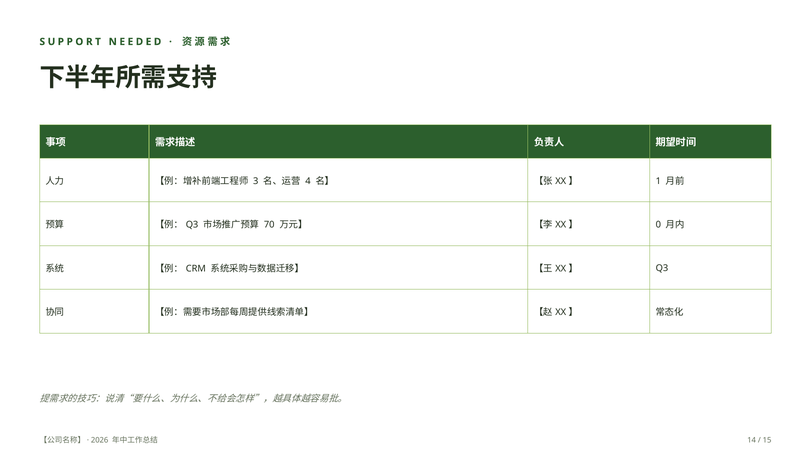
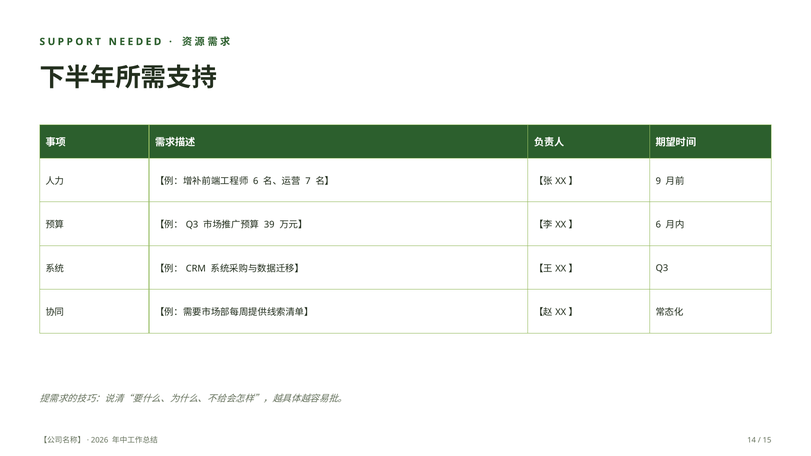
3: 3 -> 6 (256, 181)
4: 4 -> 7 (308, 181)
1: 1 -> 9 (658, 181)
70: 70 -> 39 (269, 225)
0: 0 -> 6 (658, 225)
